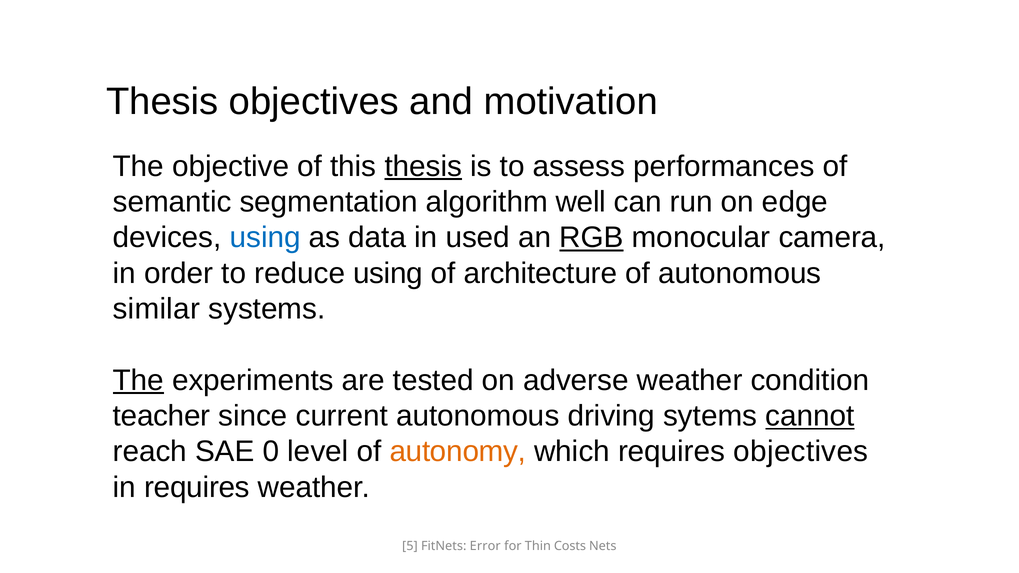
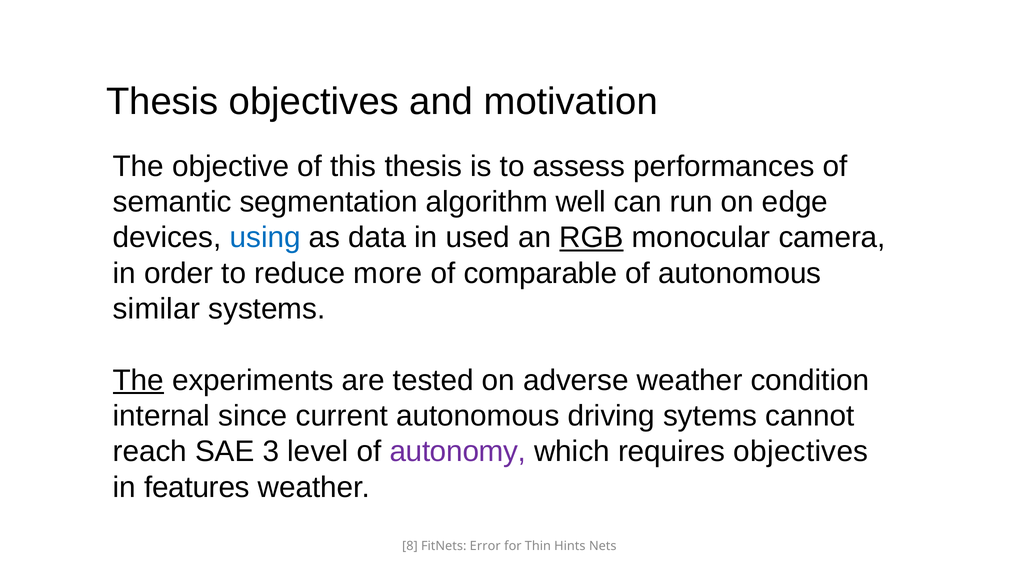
thesis underline: present -> none (423, 166)
reduce using: using -> more (388, 273)
architecture: architecture -> comparable (540, 273)
teacher: teacher -> internal (161, 416)
cannot underline: present -> none (810, 416)
0: 0 -> 3 (271, 452)
autonomy colour: orange -> purple (458, 452)
in requires: requires -> features (197, 487)
5: 5 -> 8 (410, 546)
Costs: Costs -> Hints (570, 546)
